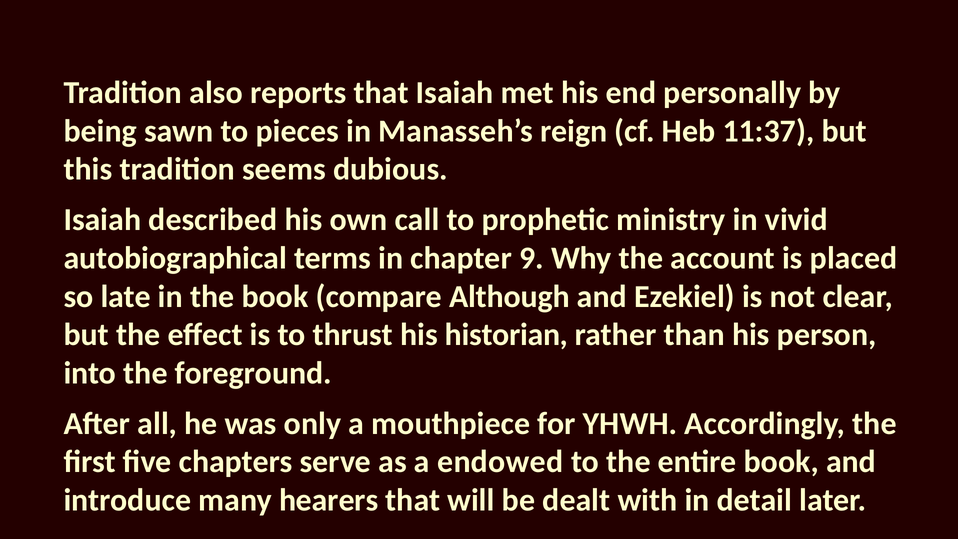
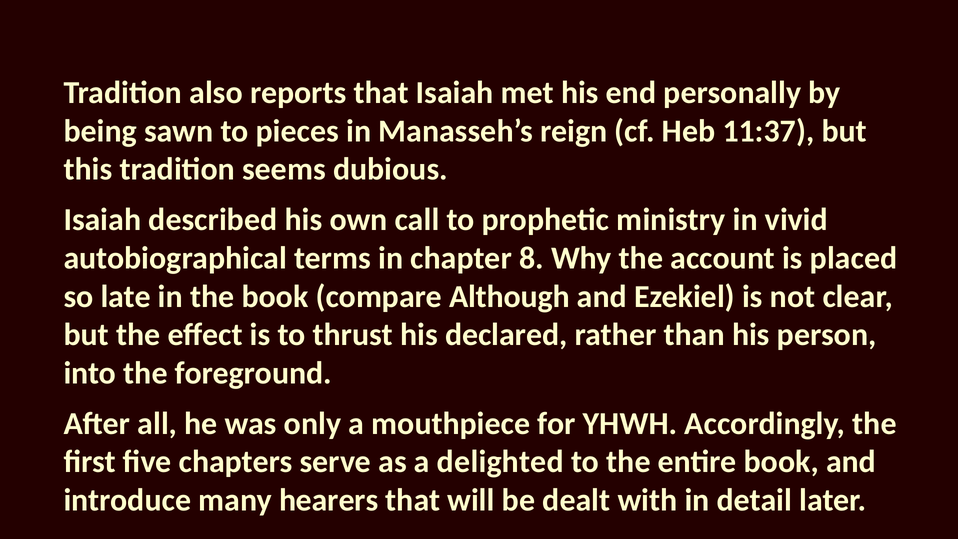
9: 9 -> 8 (531, 258)
historian: historian -> declared (506, 335)
endowed: endowed -> delighted (500, 462)
